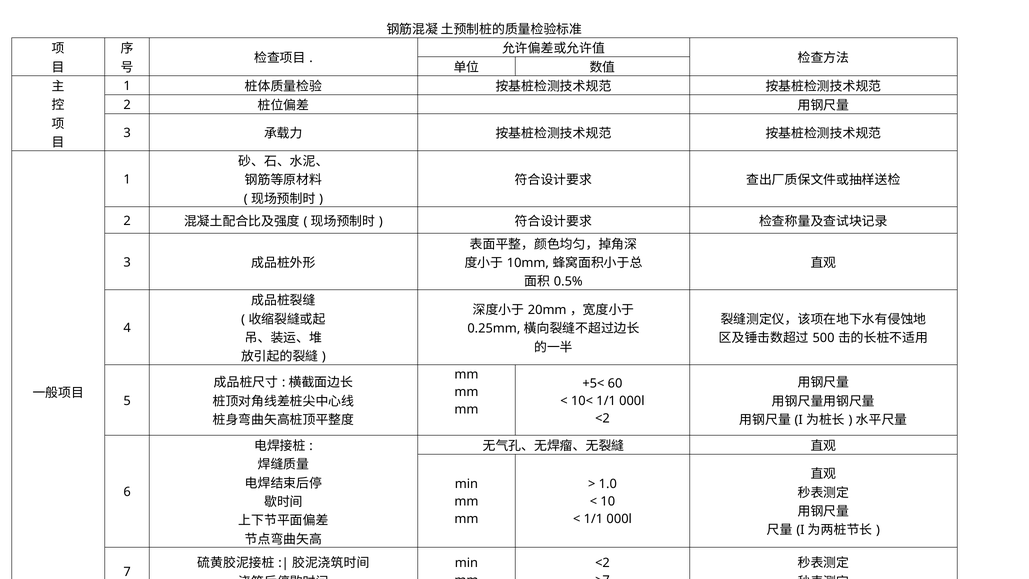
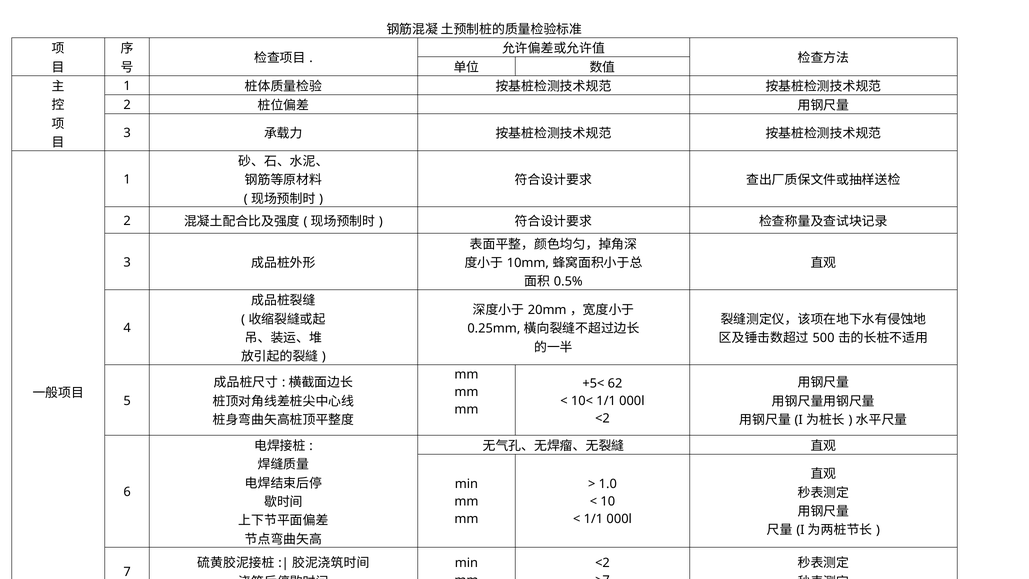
60: 60 -> 62 (615, 383)
